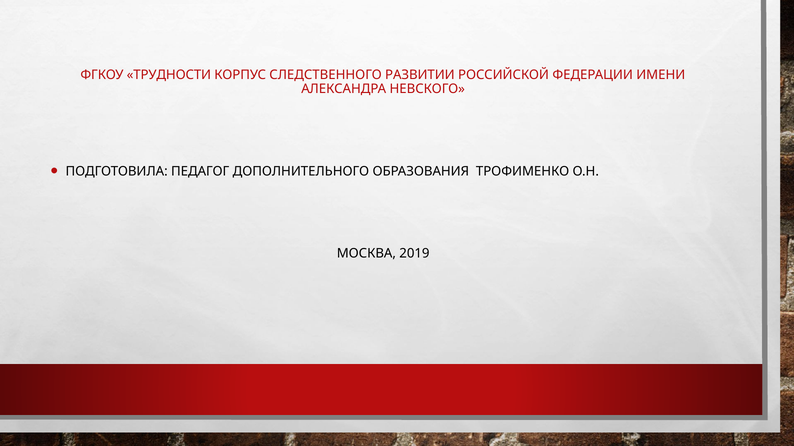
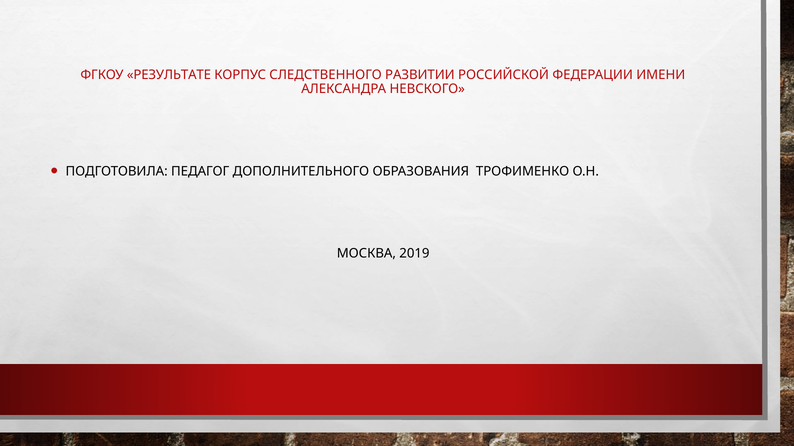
ТРУДНОСТИ: ТРУДНОСТИ -> РЕЗУЛЬТАТЕ (169, 75)
